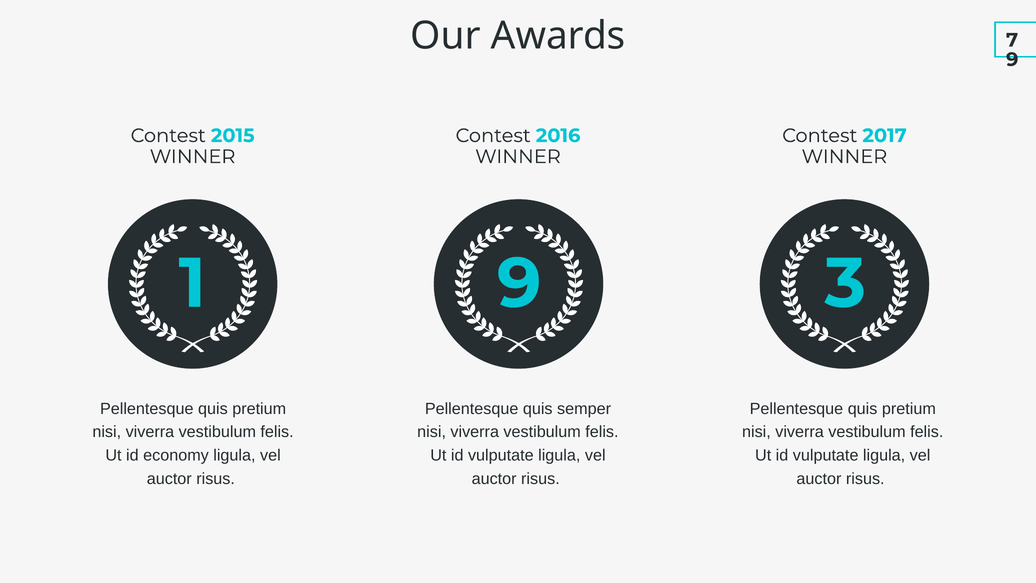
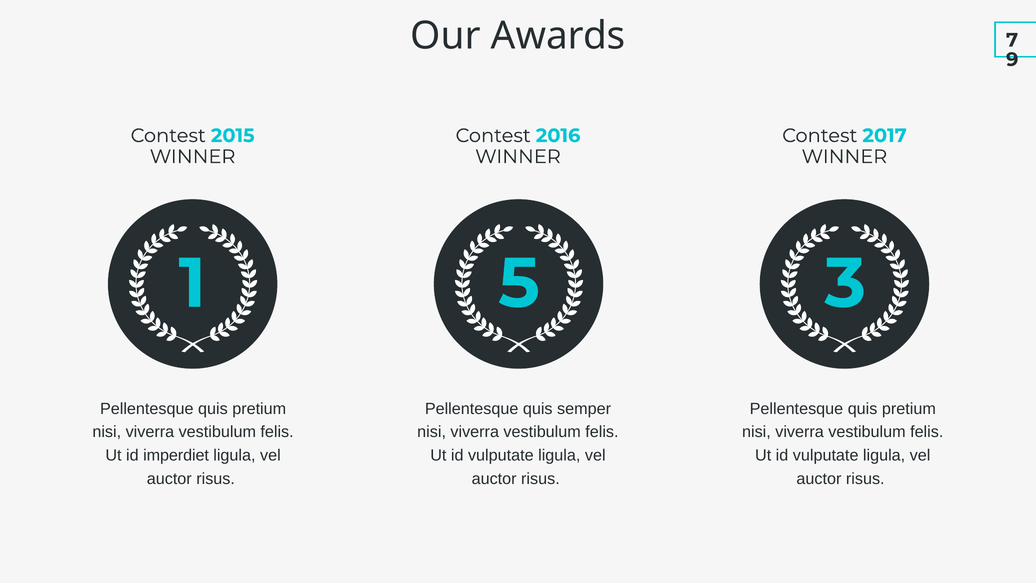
1 9: 9 -> 5 (519, 283)
economy: economy -> imperdiet (176, 455)
